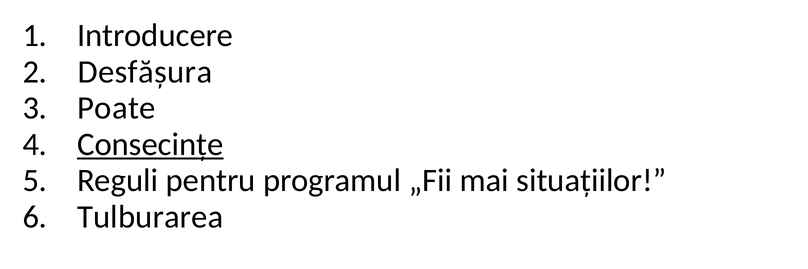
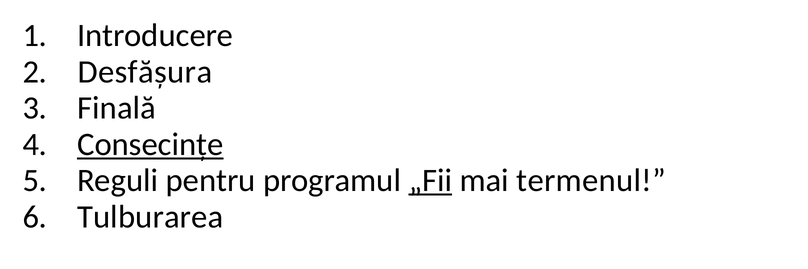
Poate: Poate -> Finală (117, 108)
„Fii underline: none -> present (430, 181)
situațiilor: situațiilor -> termenul (591, 181)
